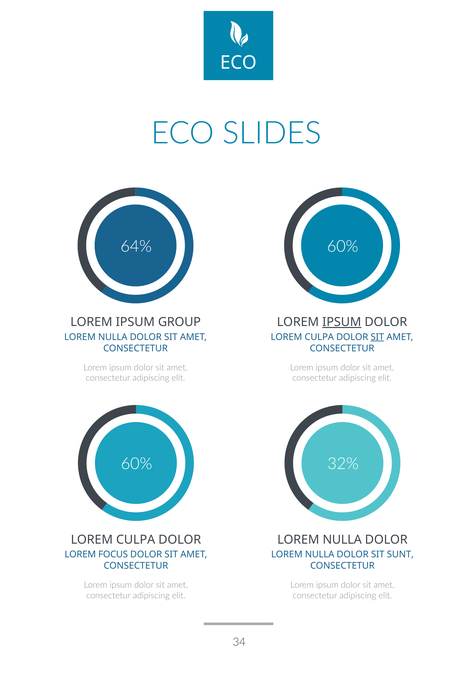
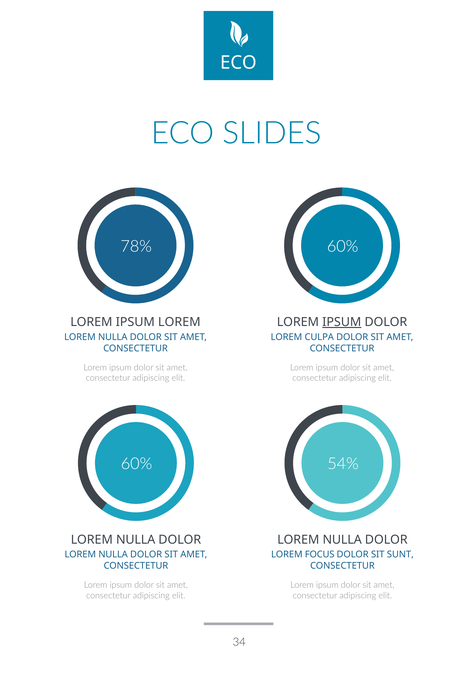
64%: 64% -> 78% (136, 246)
IPSUM GROUP: GROUP -> LOREM (179, 322)
SIT underline: present -> none (377, 337)
32%: 32% -> 54% (343, 464)
CULPA: CULPA -> NULLA (136, 540)
FOCUS: FOCUS -> NULLA (113, 554)
NULLA: NULLA -> FOCUS (320, 554)
